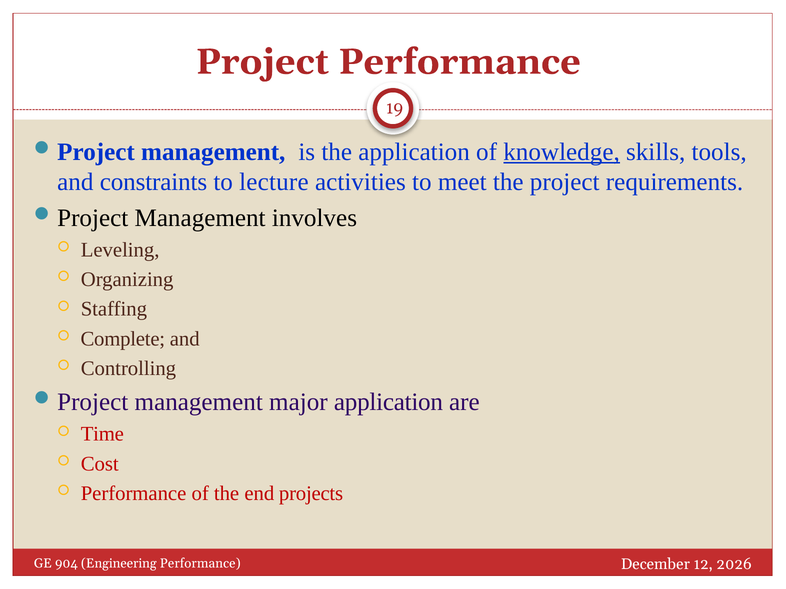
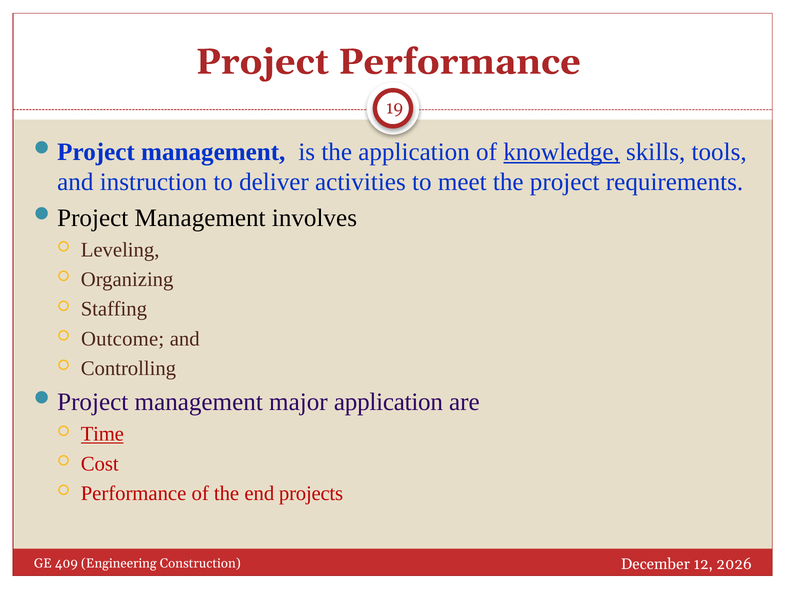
constraints: constraints -> instruction (153, 182)
lecture: lecture -> deliver (274, 182)
Complete: Complete -> Outcome (123, 339)
Time underline: none -> present (102, 434)
904: 904 -> 409 (66, 564)
Engineering Performance: Performance -> Construction (200, 564)
